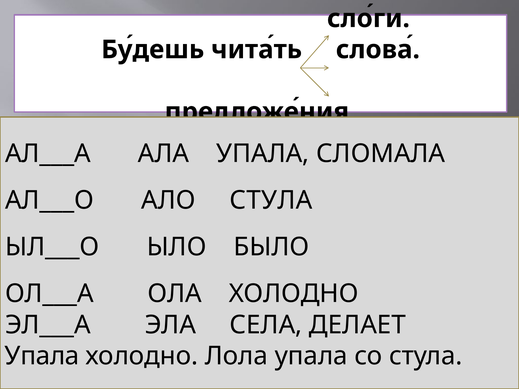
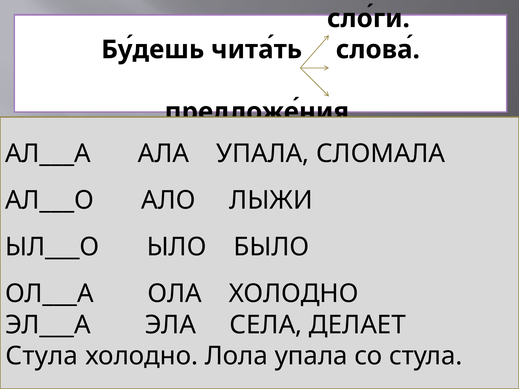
АЛО СТУЛА: СТУЛА -> ЛЫЖИ (271, 200)
Упала: Упала -> Стула (42, 356)
